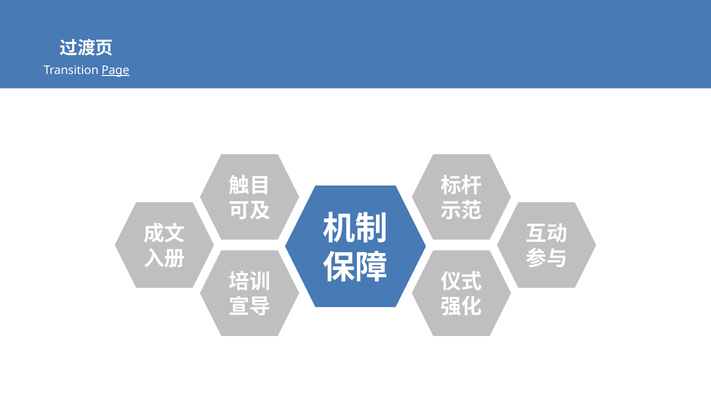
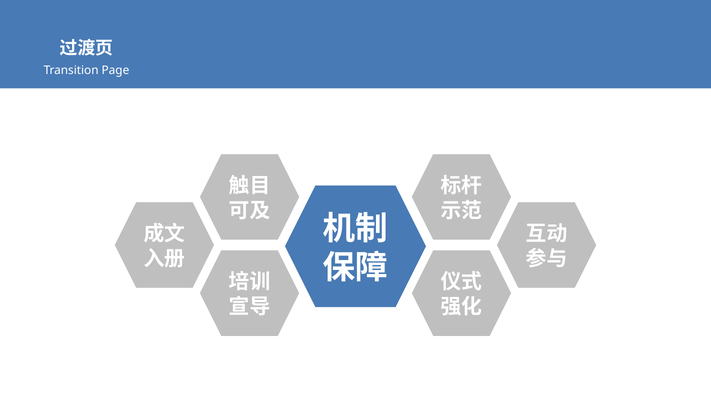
Page underline: present -> none (115, 70)
